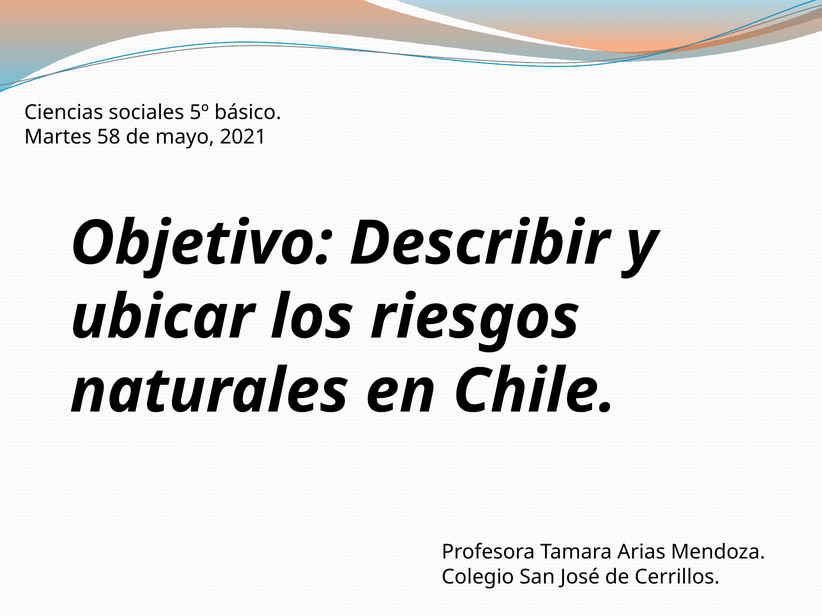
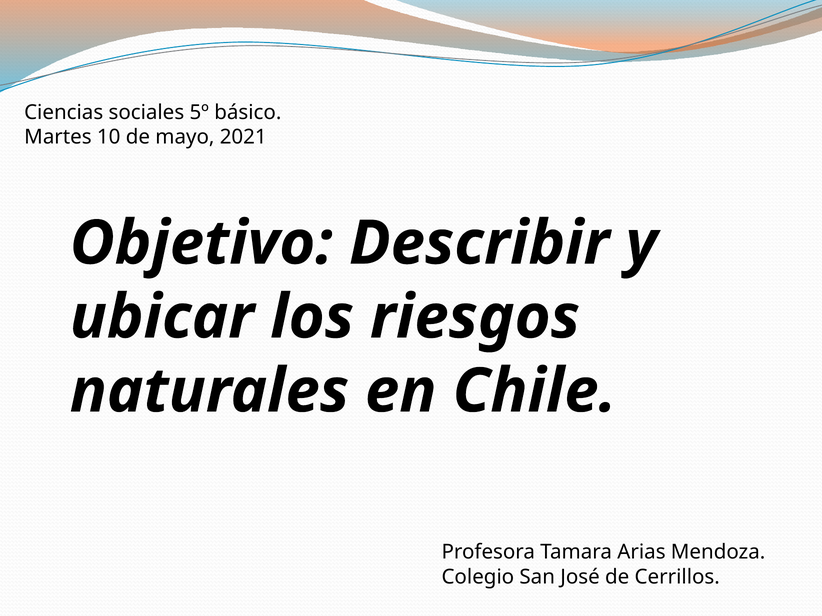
58: 58 -> 10 (109, 137)
